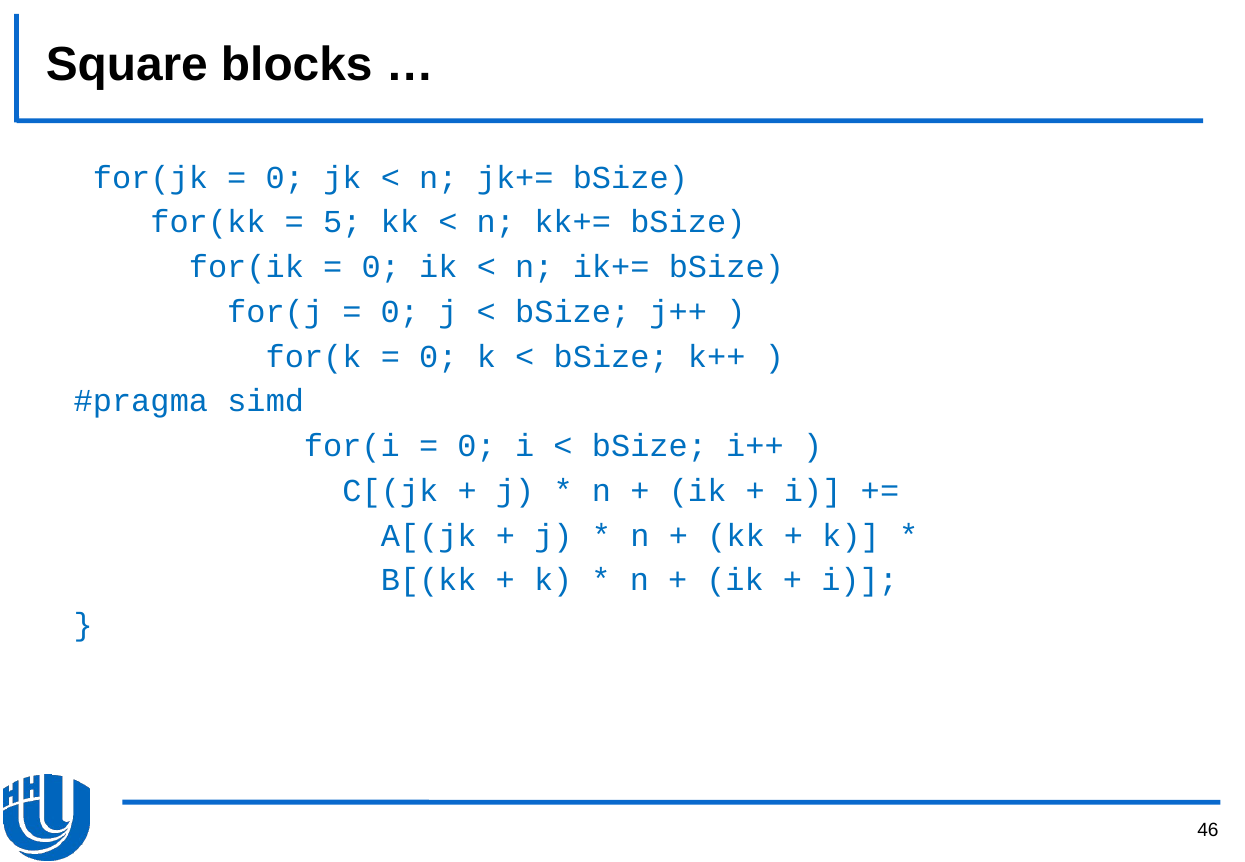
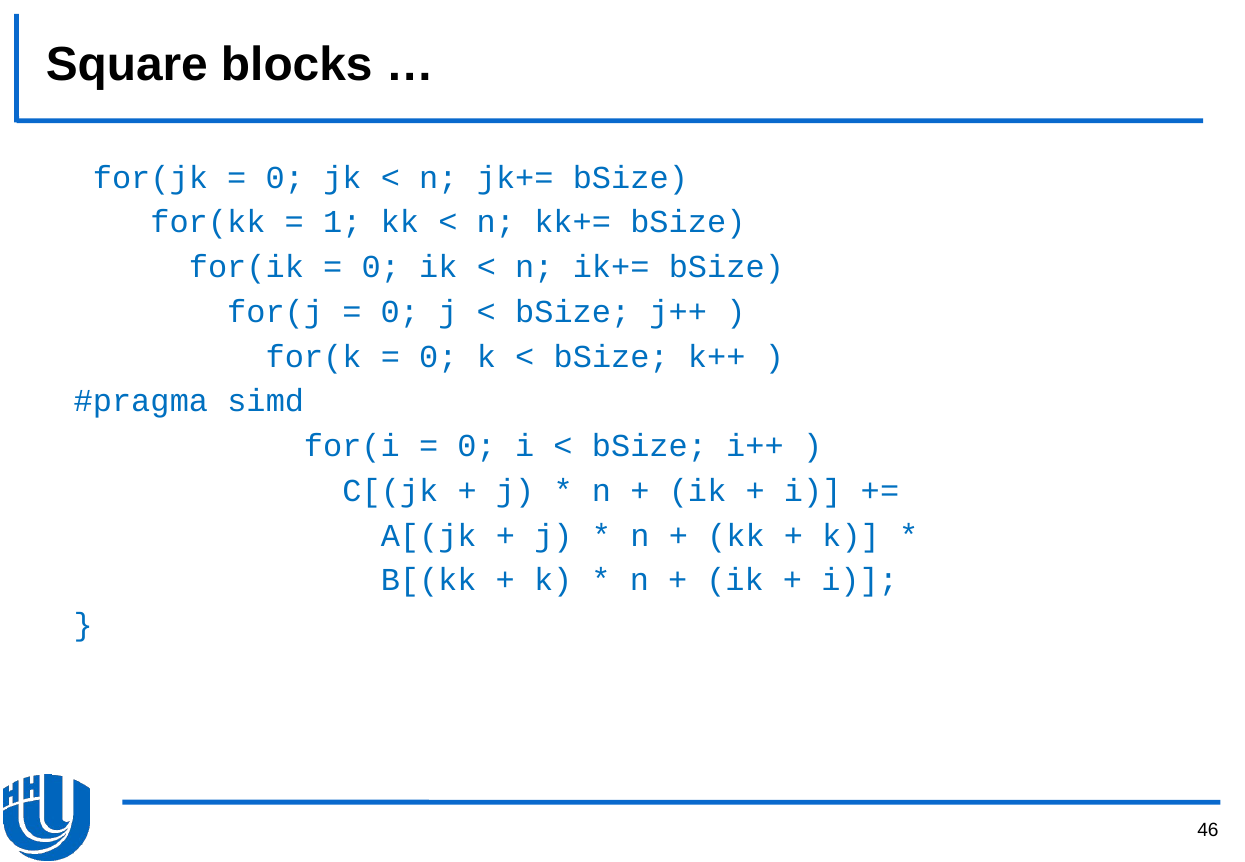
5: 5 -> 1 (342, 222)
